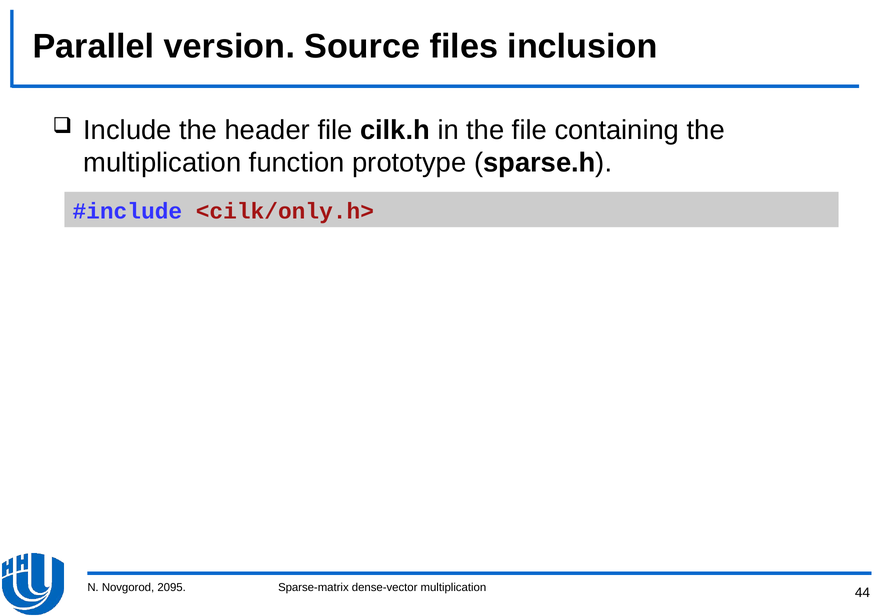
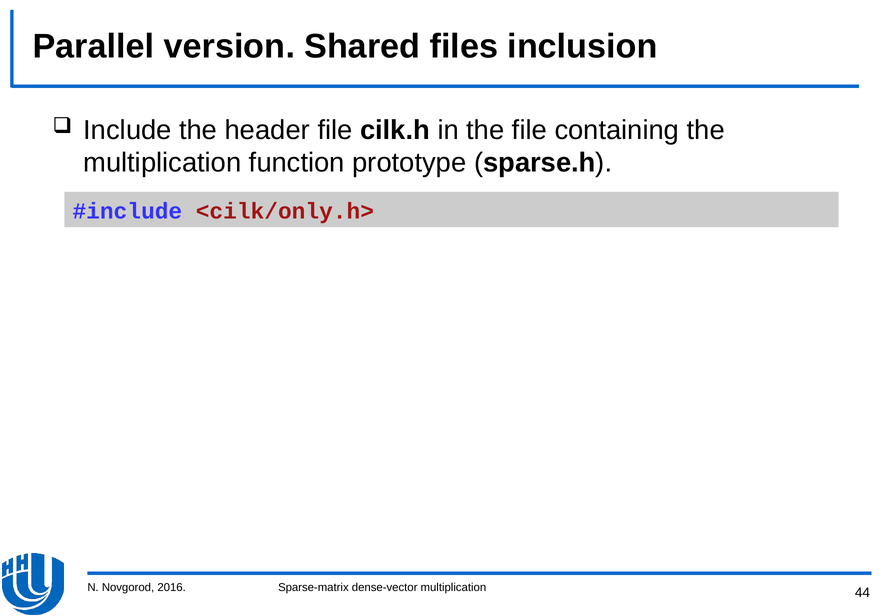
Source: Source -> Shared (362, 46)
2095: 2095 -> 2016 (172, 587)
